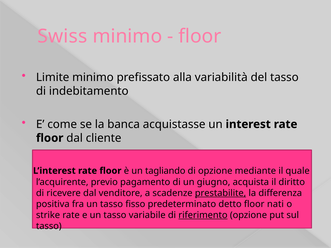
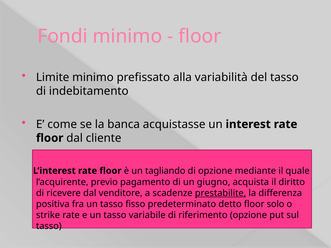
Swiss: Swiss -> Fondi (62, 36)
nati: nati -> solo (276, 204)
riferimento underline: present -> none (203, 215)
